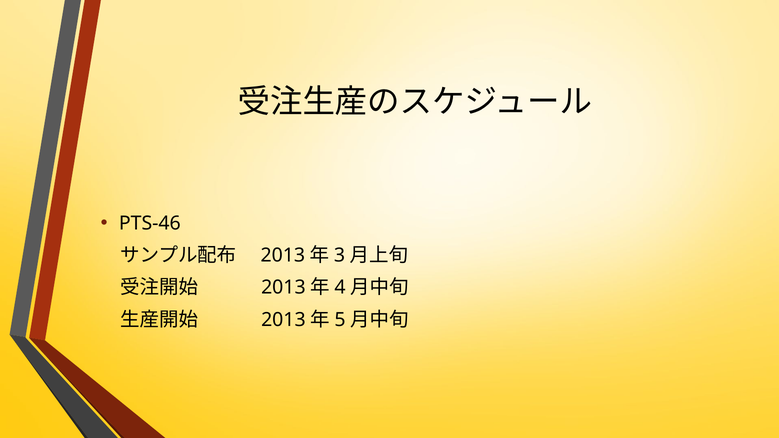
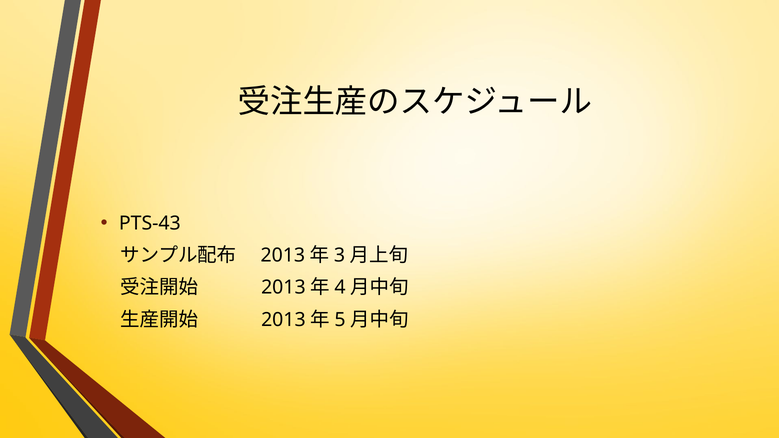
PTS-46: PTS-46 -> PTS-43 (150, 223)
